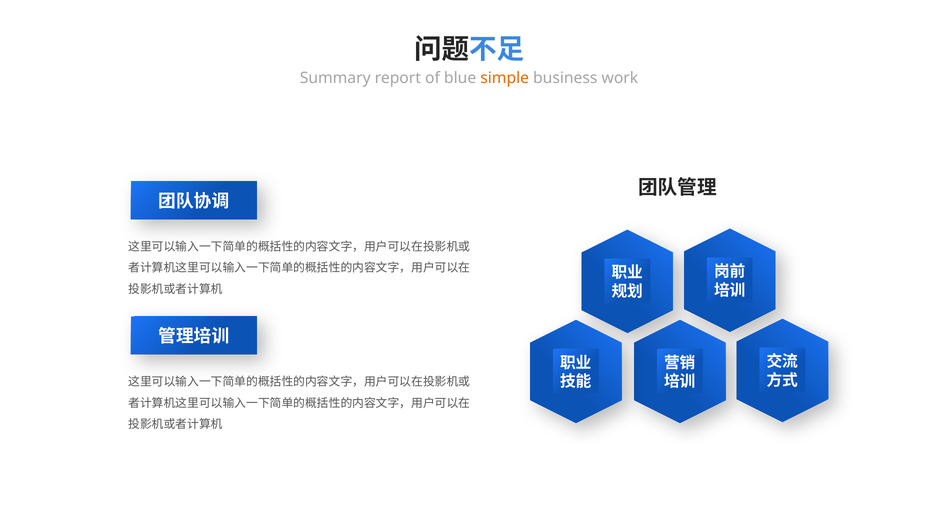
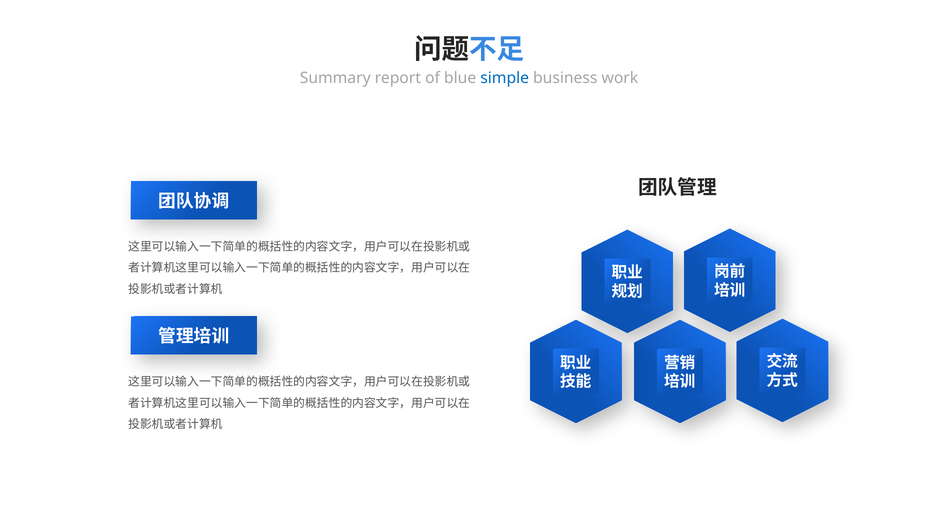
simple colour: orange -> blue (505, 78)
